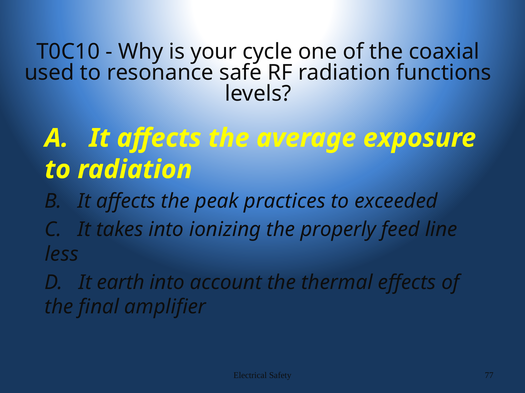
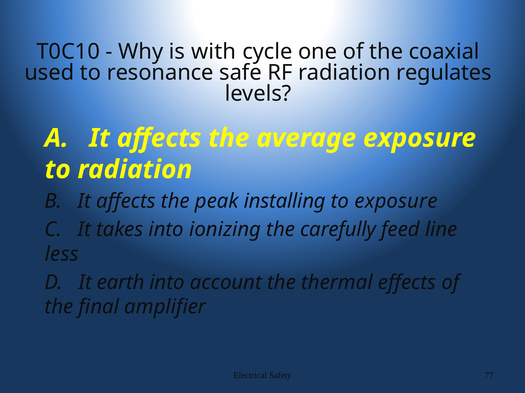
your: your -> with (214, 52)
functions: functions -> regulates (444, 73)
practices: practices -> installing (285, 201)
to exceeded: exceeded -> exposure (396, 201)
properly: properly -> carefully (338, 230)
